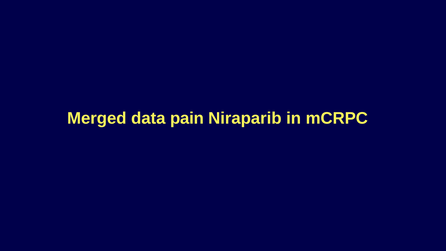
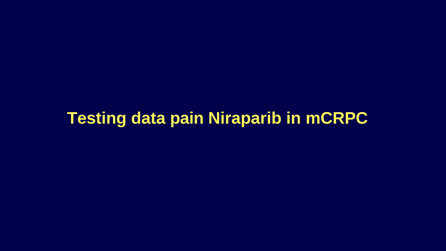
Merged: Merged -> Testing (97, 118)
